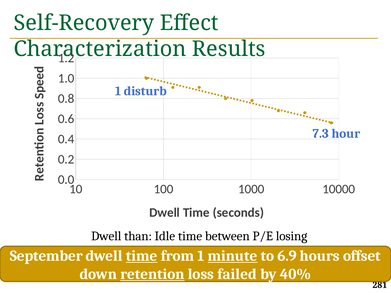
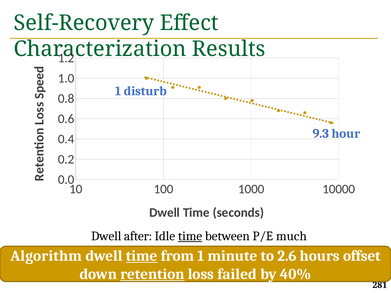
7.3: 7.3 -> 9.3 (321, 134)
than: than -> after (138, 236)
time underline: none -> present (190, 236)
losing: losing -> much (291, 236)
September: September -> Algorithm (46, 256)
minute underline: present -> none (233, 256)
6.9: 6.9 -> 2.6 (287, 256)
